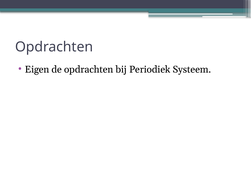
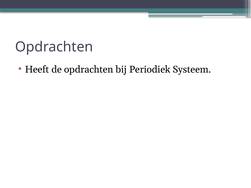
Eigen: Eigen -> Heeft (37, 70)
